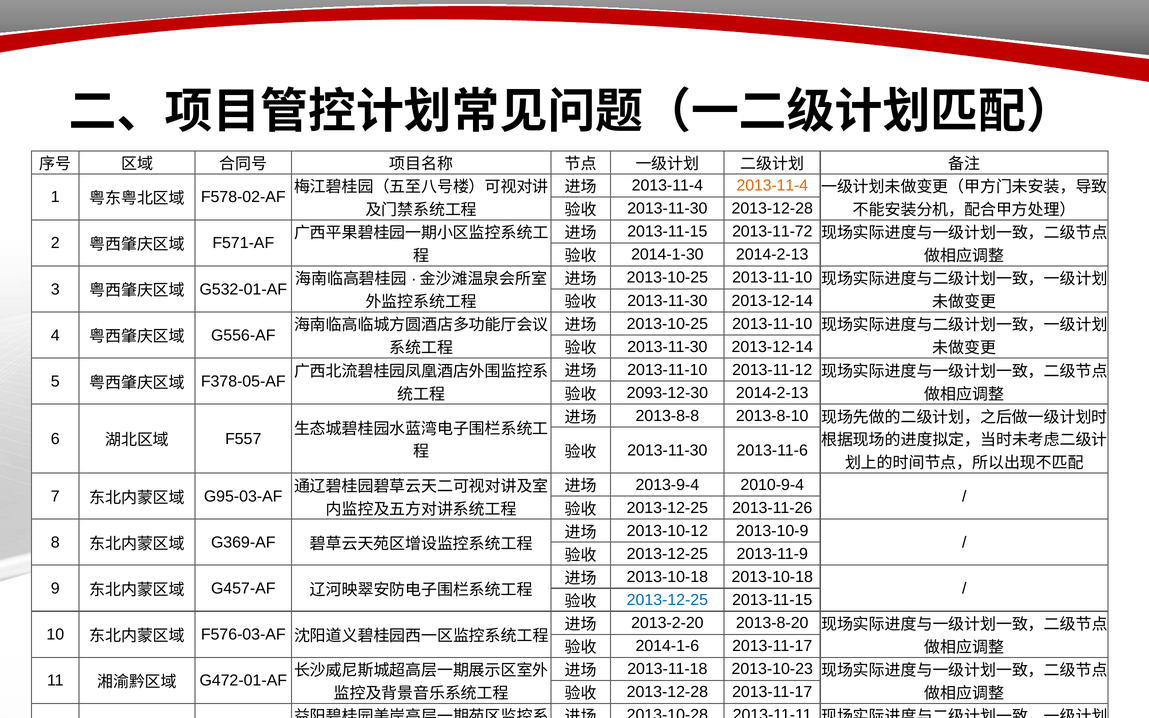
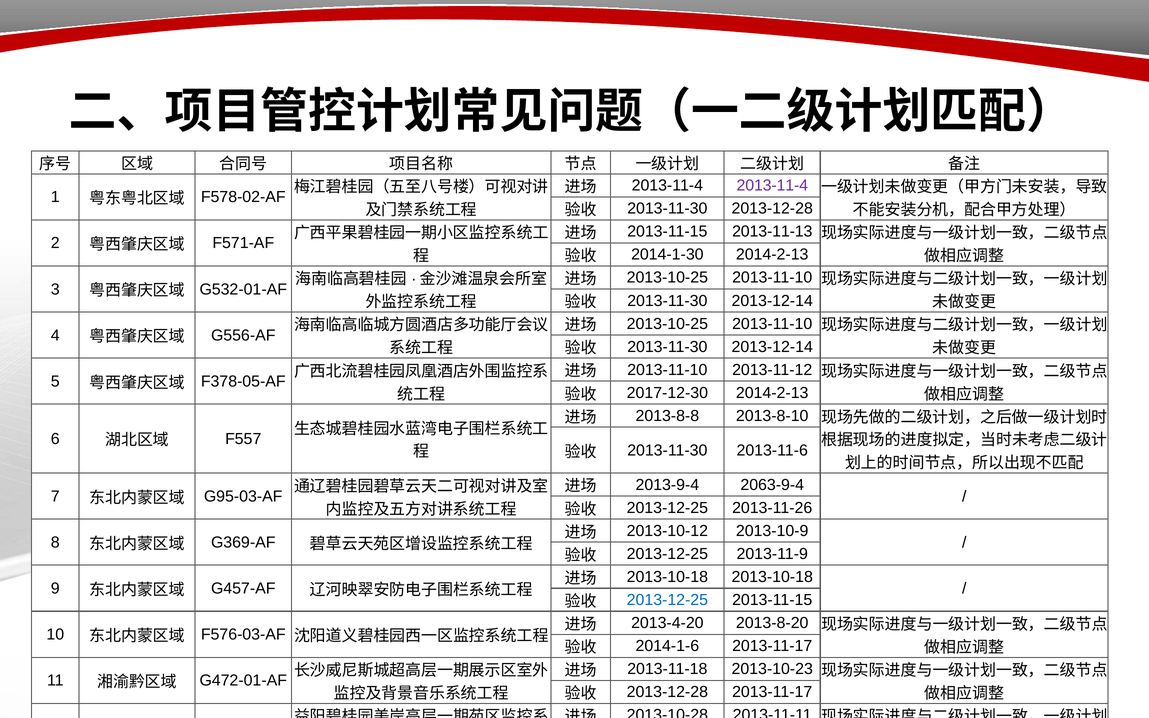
2013-11-4 colour: orange -> purple (772, 186)
2013-11-72: 2013-11-72 -> 2013-11-13 (772, 232)
2093-12-30: 2093-12-30 -> 2017-12-30 (667, 393)
2010-9-4: 2010-9-4 -> 2063-9-4 (772, 485)
2013-2-20: 2013-2-20 -> 2013-4-20 (667, 623)
